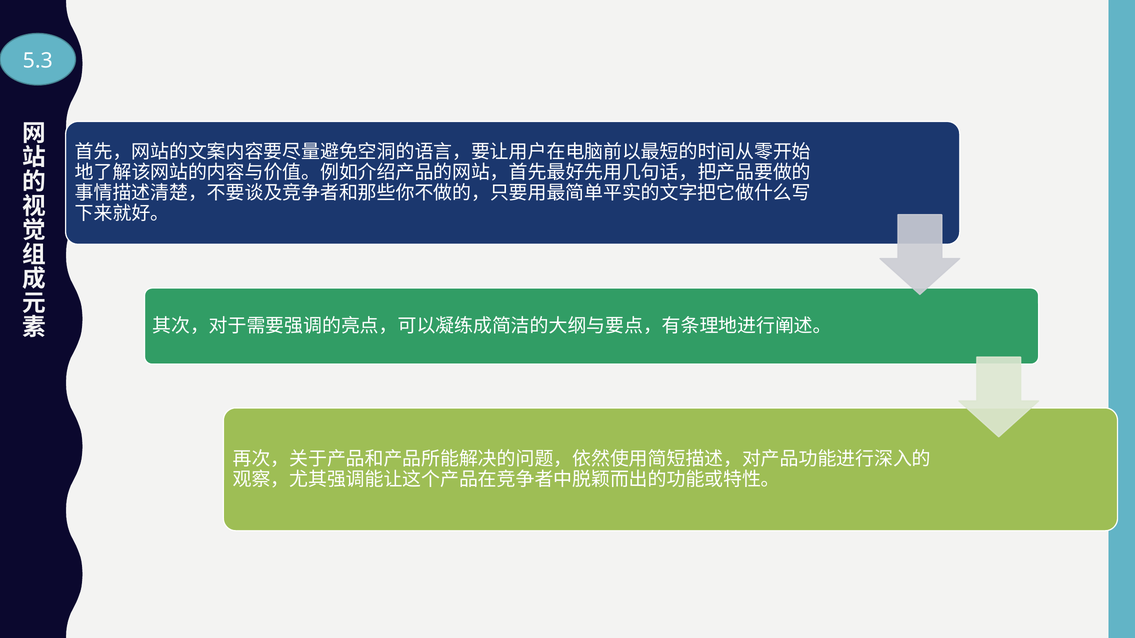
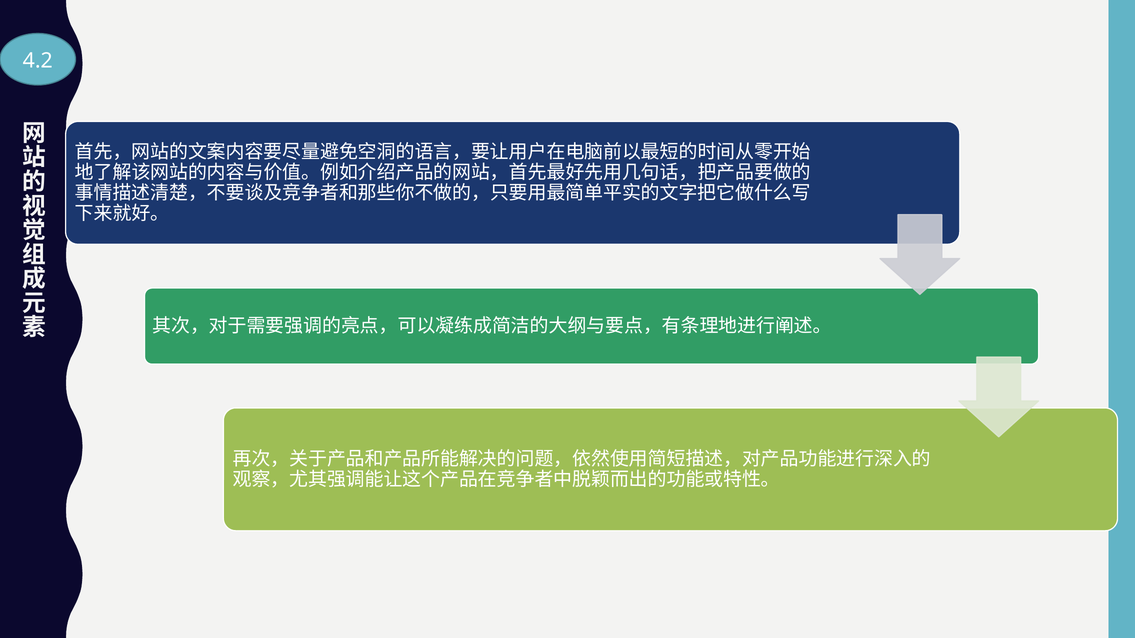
5.3: 5.3 -> 4.2 (38, 61)
